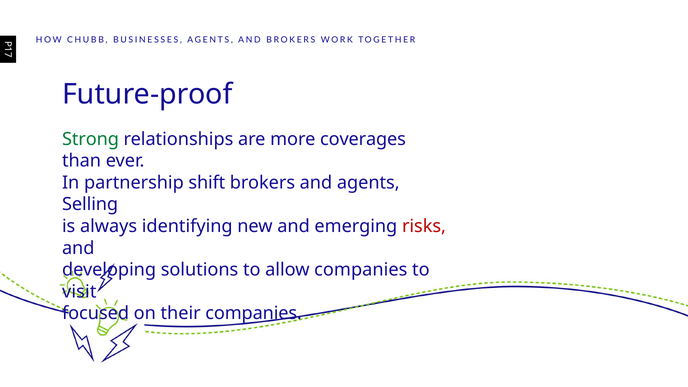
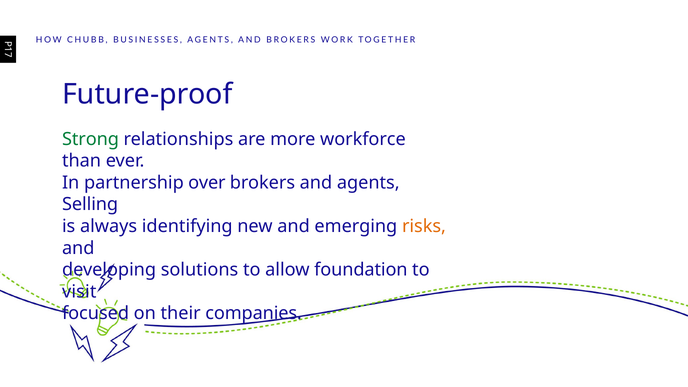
coverages: coverages -> workforce (363, 139)
shift: shift -> over (207, 183)
risks colour: red -> orange (424, 226)
allow companies: companies -> foundation (361, 270)
